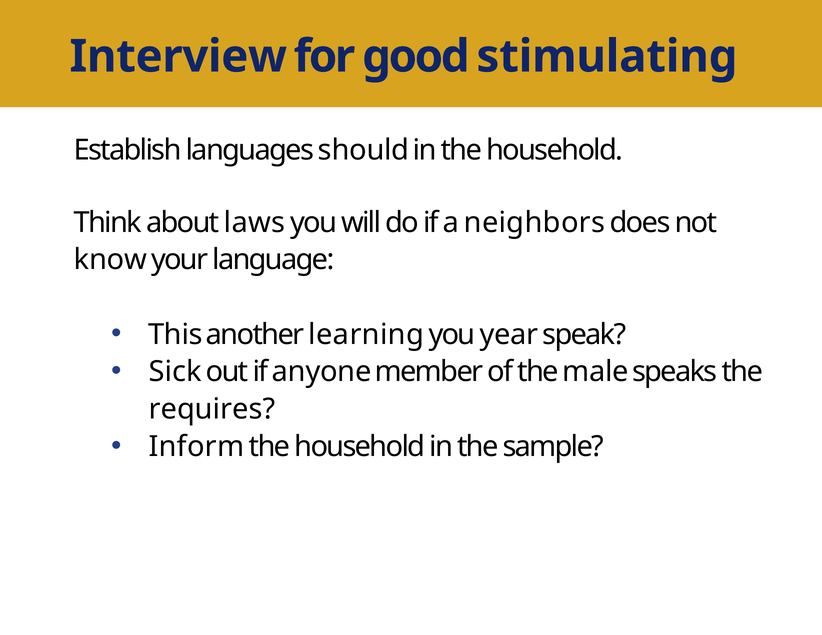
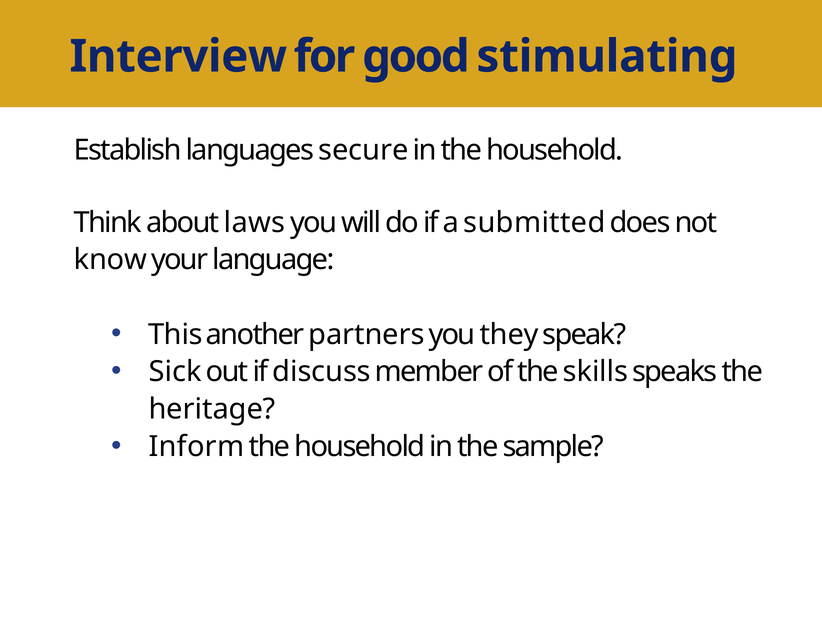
should: should -> secure (363, 150)
neighbors: neighbors -> submitted (534, 223)
learning: learning -> partners (366, 335)
year: year -> they (509, 335)
anyone: anyone -> discuss (322, 372)
male: male -> skills (595, 372)
requires: requires -> heritage (212, 409)
